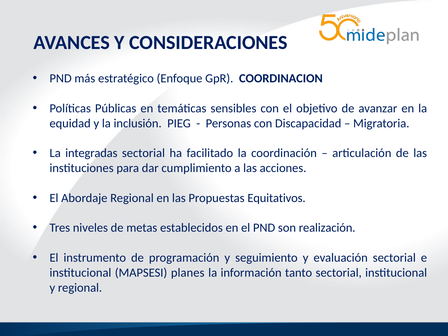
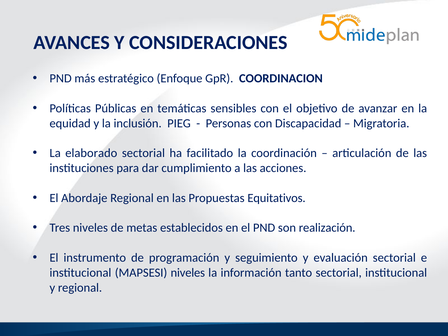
integradas: integradas -> elaborado (91, 153)
MAPSESI planes: planes -> niveles (188, 273)
